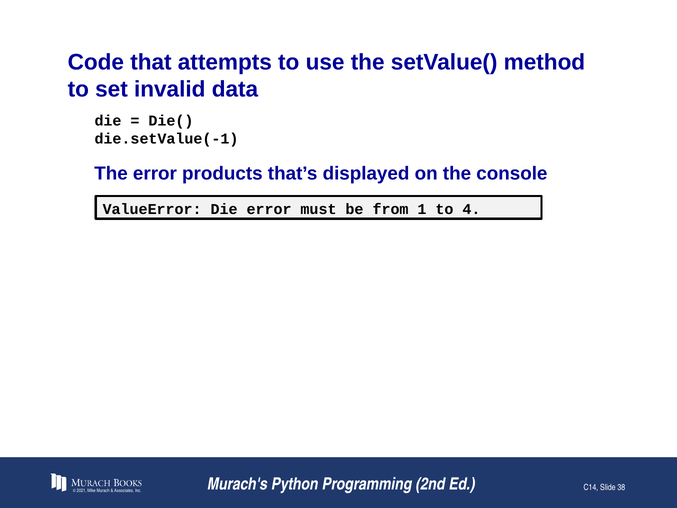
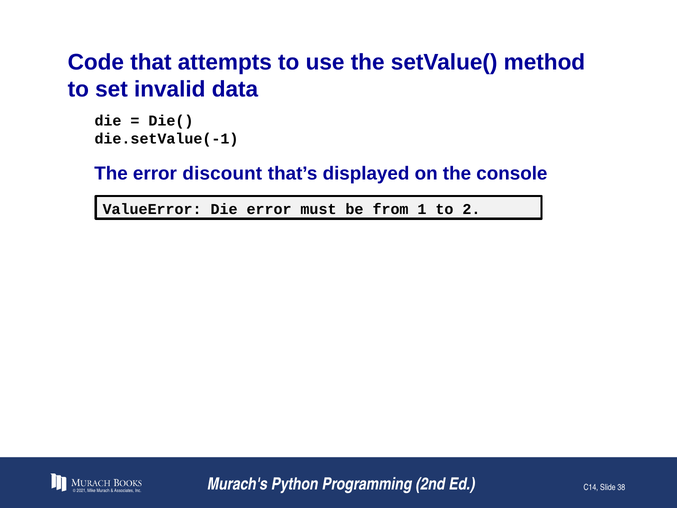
products: products -> discount (222, 173)
4: 4 -> 2 (471, 209)
